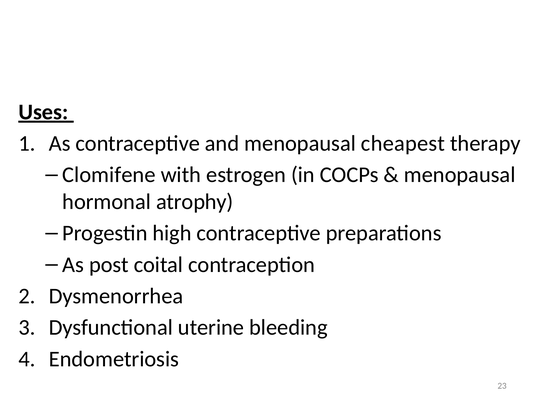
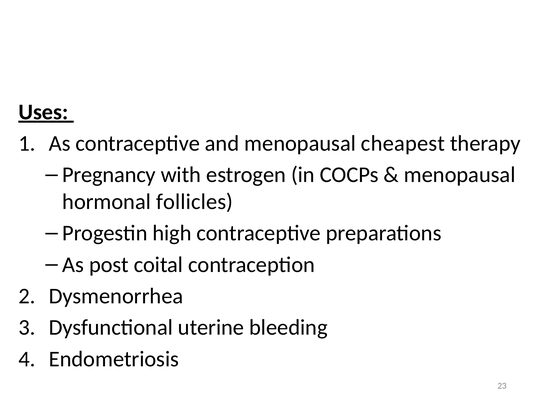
Clomifene: Clomifene -> Pregnancy (109, 175)
atrophy: atrophy -> follicles (195, 202)
